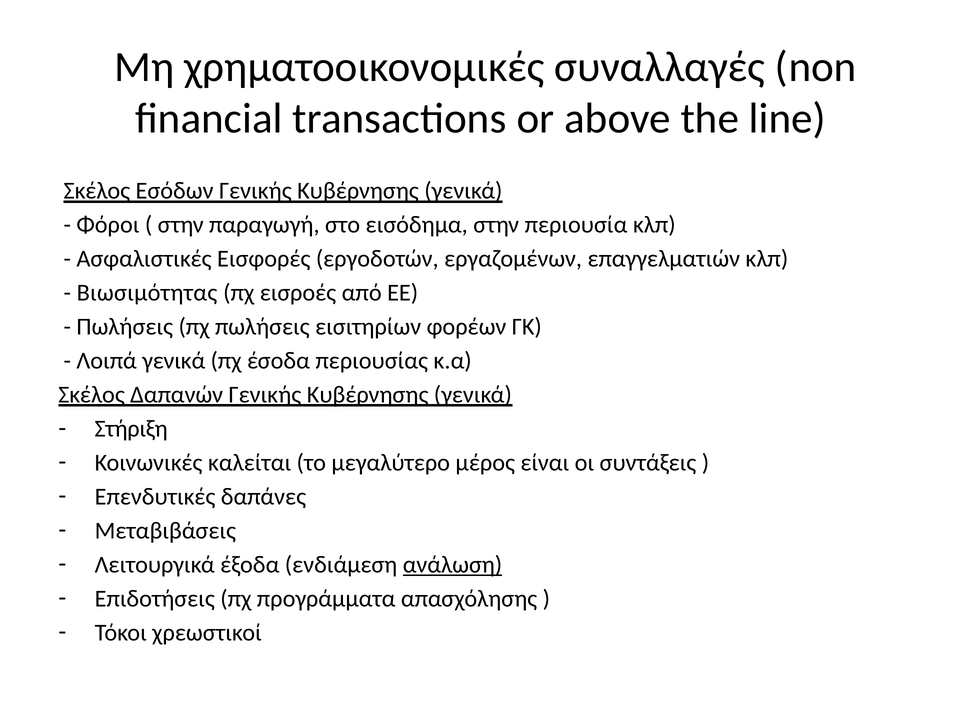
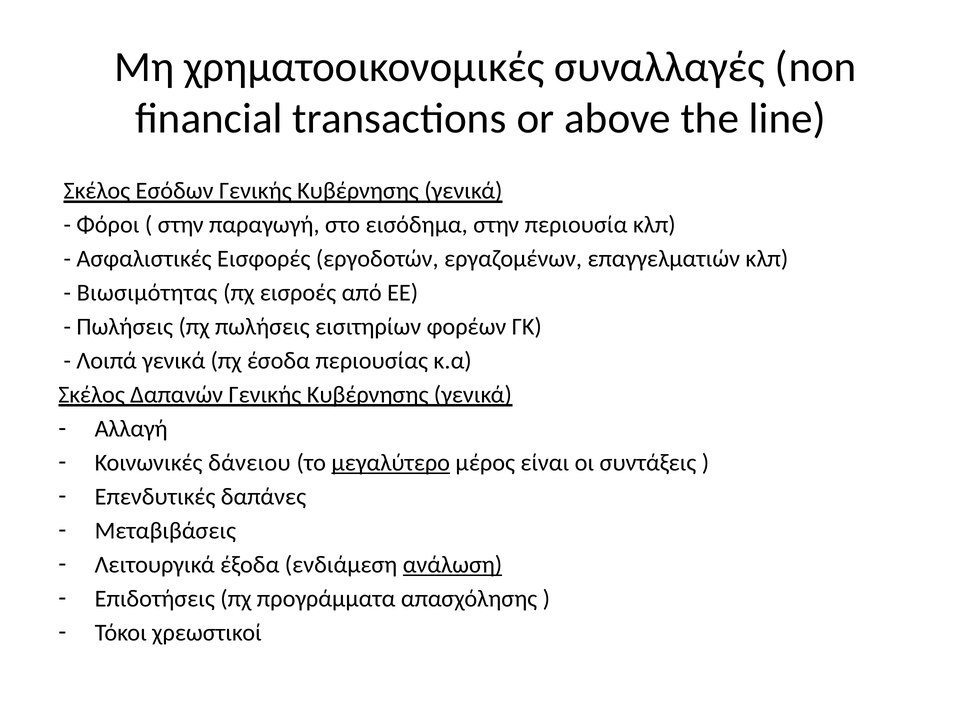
Στήριξη: Στήριξη -> Αλλαγή (131, 429)
καλείται: καλείται -> δάνειου (249, 463)
μεγαλύτερο underline: none -> present (391, 463)
